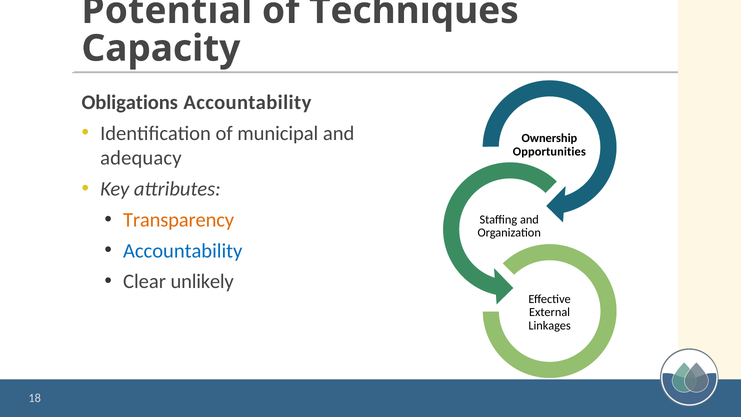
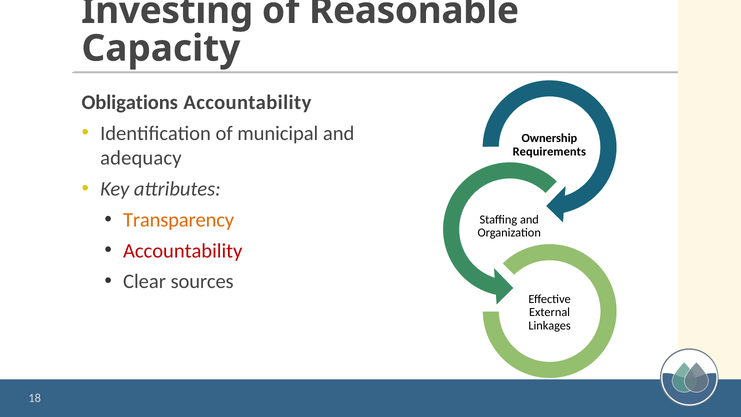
Potential: Potential -> Investing (167, 11)
Techniques: Techniques -> Reasonable (414, 11)
Opportunities: Opportunities -> Requirements (549, 152)
Accountability colour: blue -> red (183, 251)
unlikely: unlikely -> sources (202, 282)
